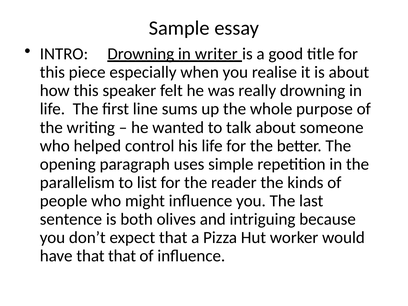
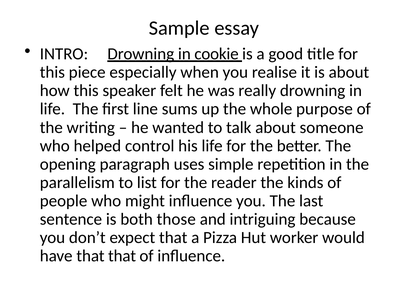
writer: writer -> cookie (216, 54)
olives: olives -> those (176, 219)
